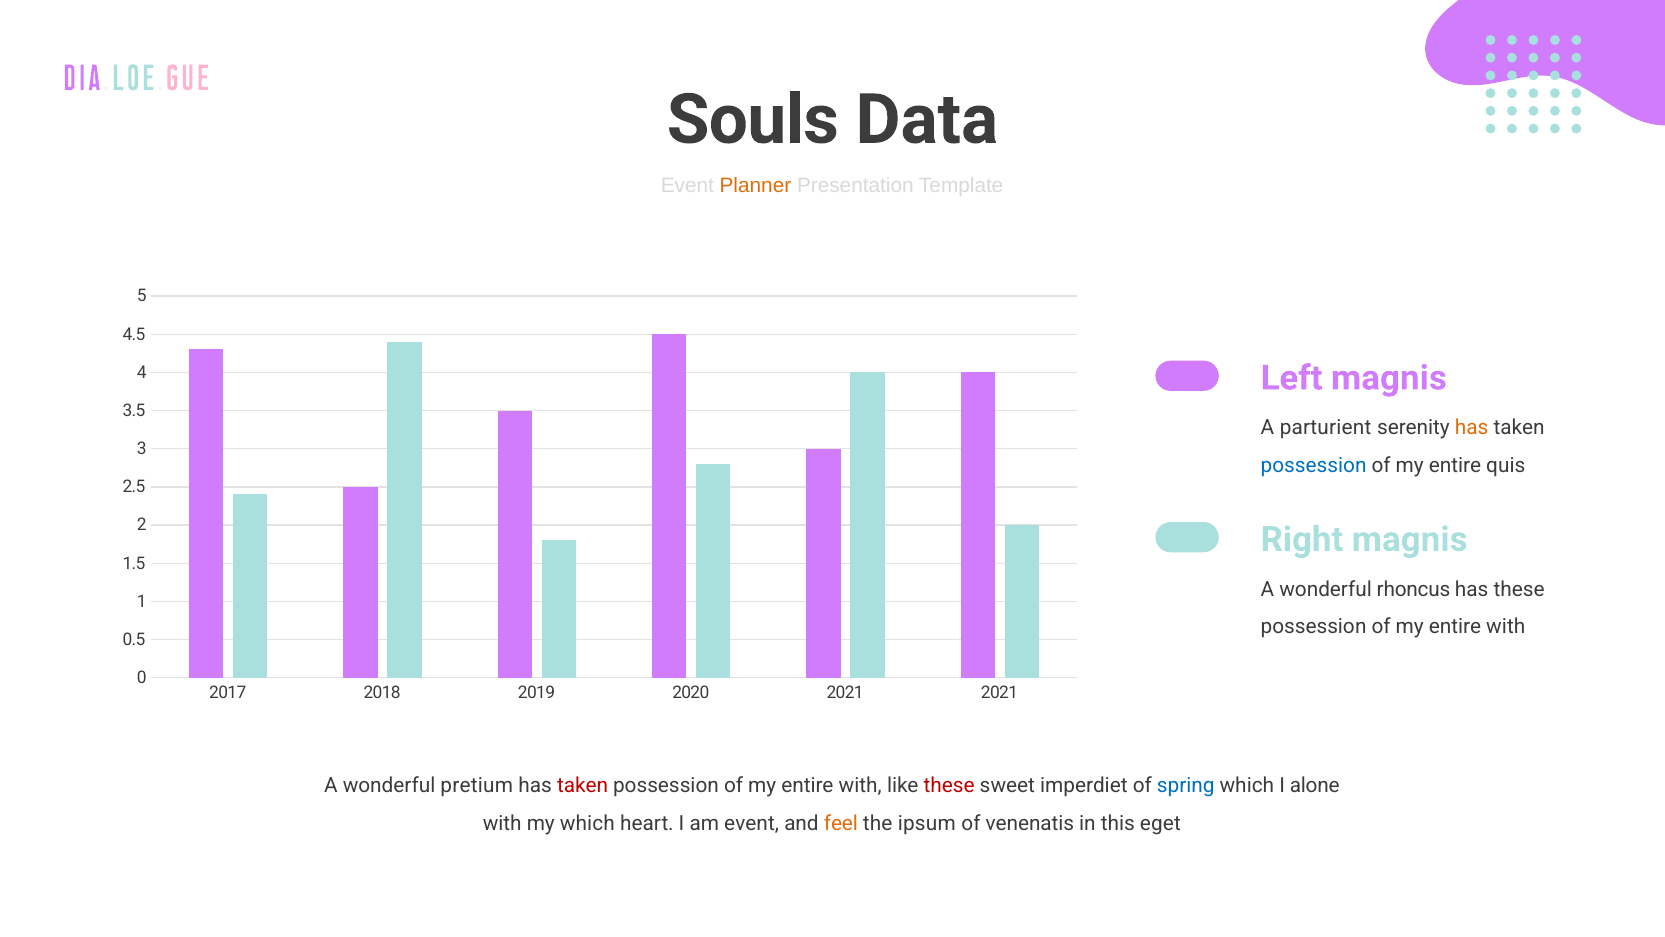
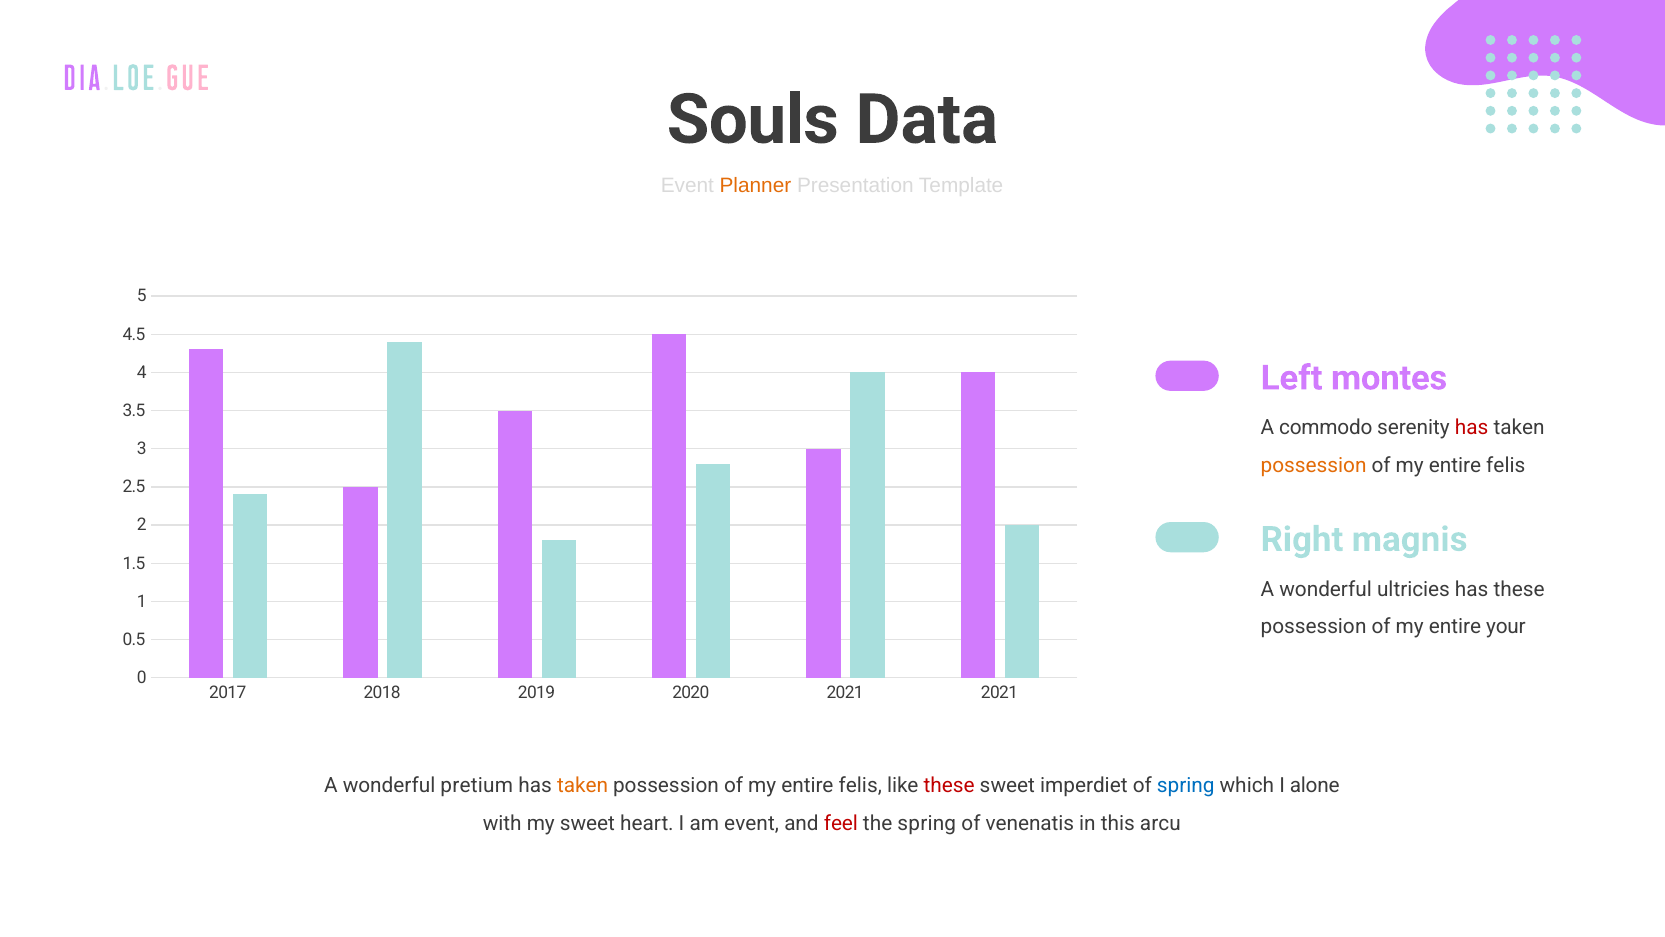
Left magnis: magnis -> montes (1389, 378)
parturient: parturient -> commodo (1326, 428)
has colour: orange -> red (1472, 428)
possession colour: blue -> orange (1314, 465)
quis: quis -> felis (1506, 465)
rhoncus: rhoncus -> ultricies (1413, 589)
with: with -> your (1506, 626)
taken colour: red -> orange (582, 786)
with: with -> felis (860, 786)
my which: which -> sweet (587, 823)
feel colour: orange -> red (841, 823)
the ipsum: ipsum -> spring (927, 823)
eget: eget -> arcu (1160, 823)
